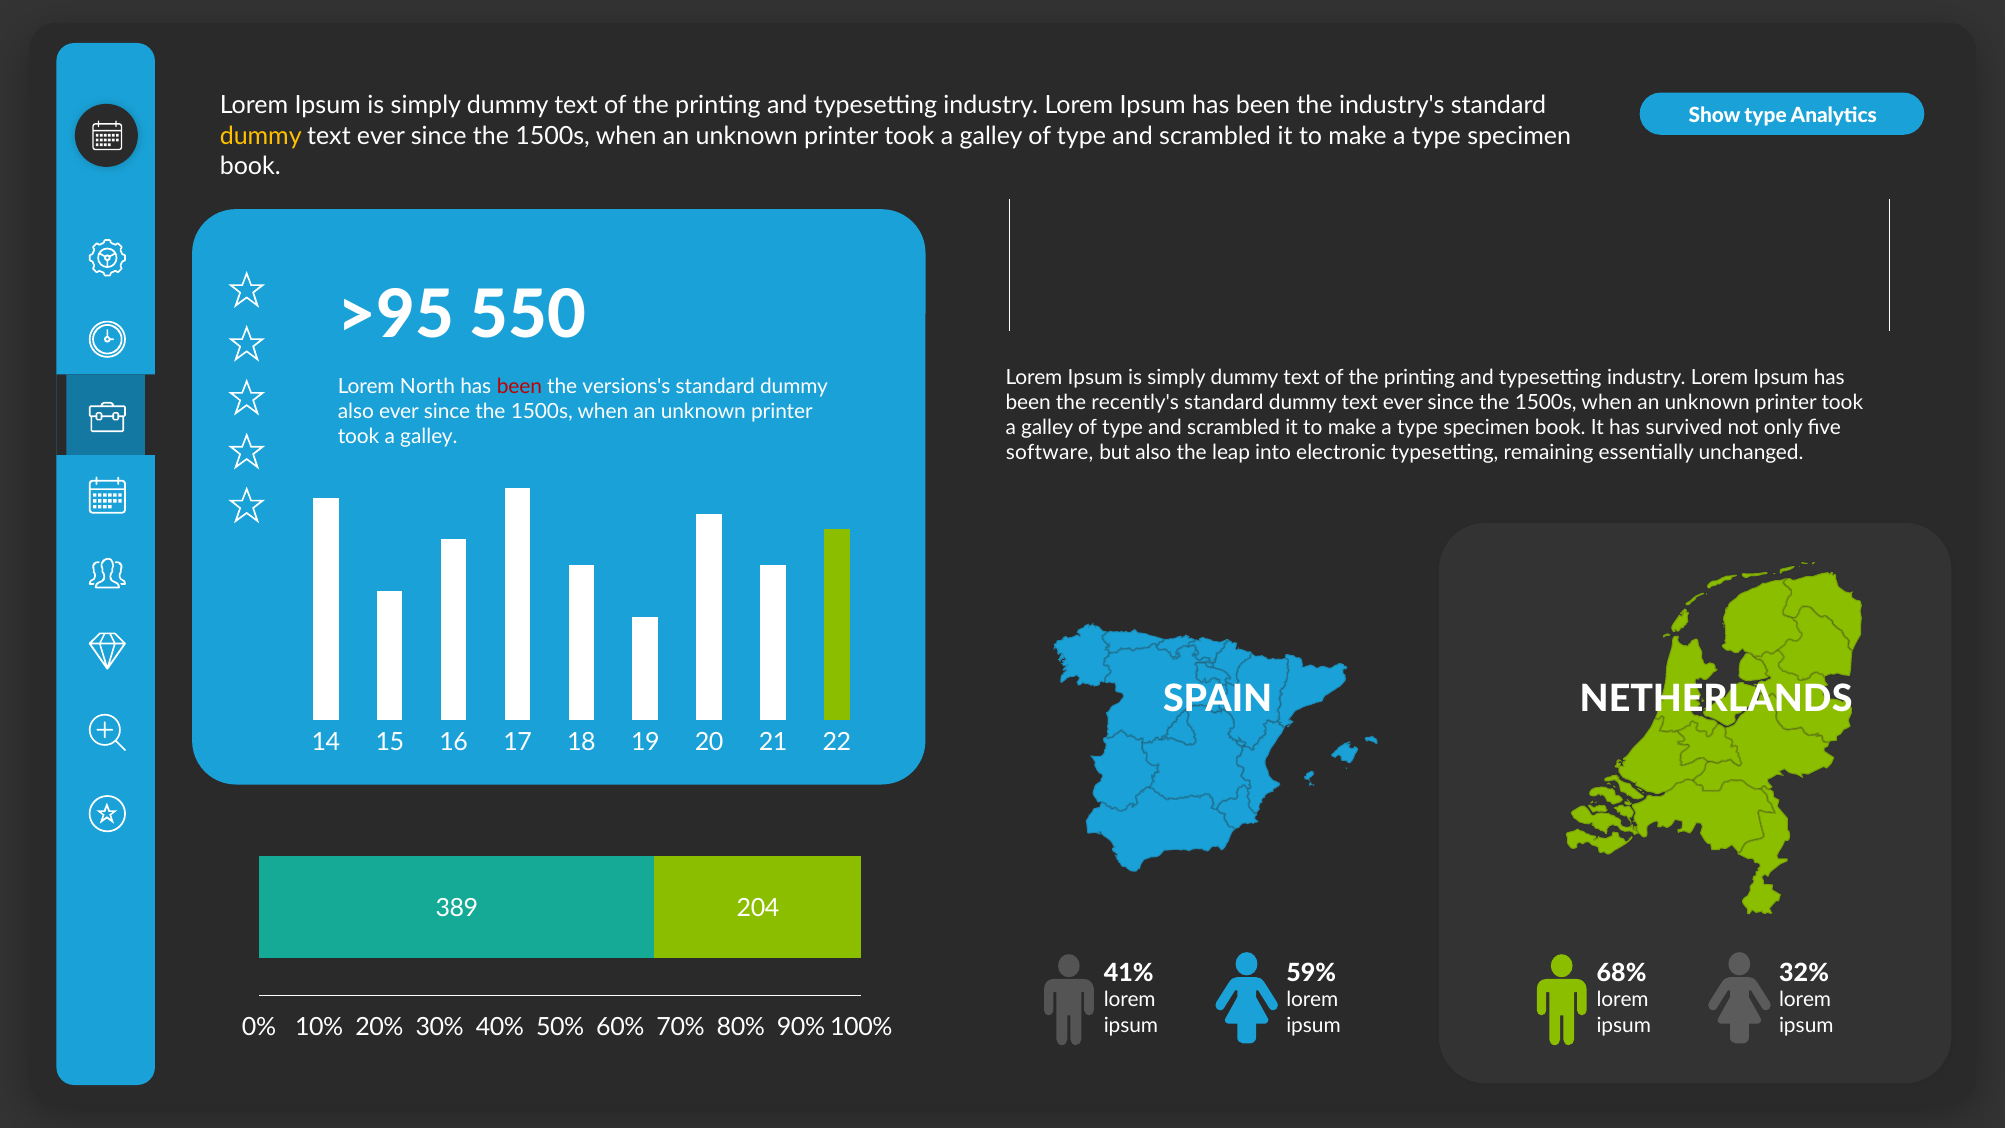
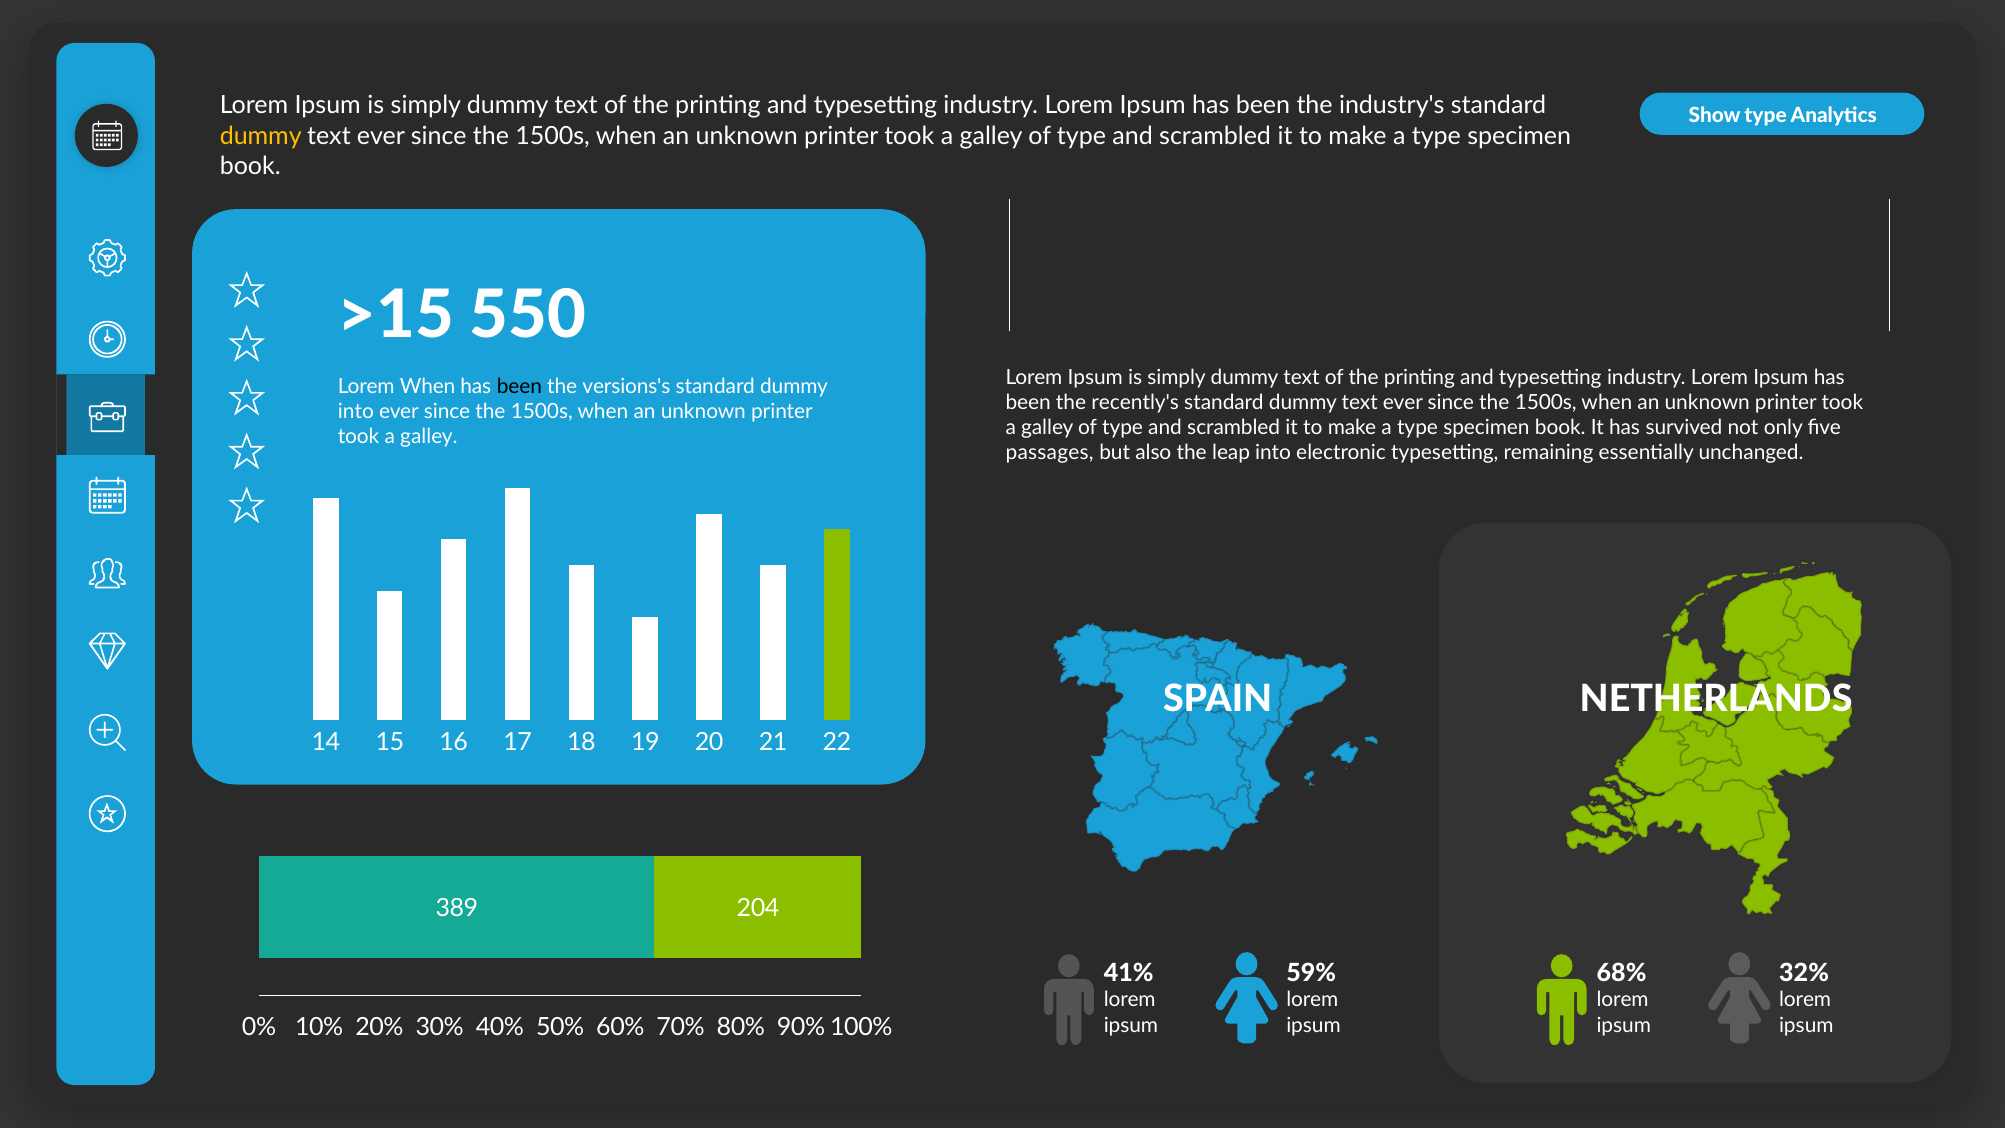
>95: >95 -> >15 (396, 316)
Lorem North: North -> When (428, 386)
been colour: red -> black (519, 386)
also: also -> into (356, 411)
software: software -> passages (1050, 453)
